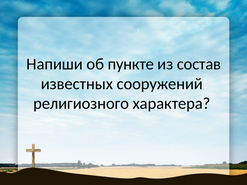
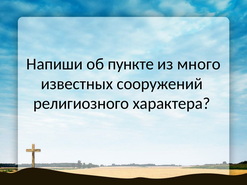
состав: состав -> много (199, 64)
